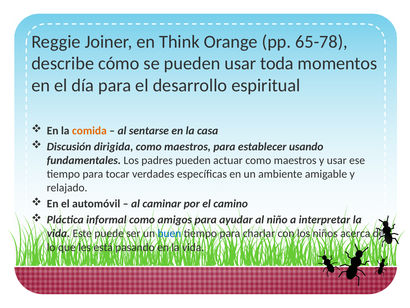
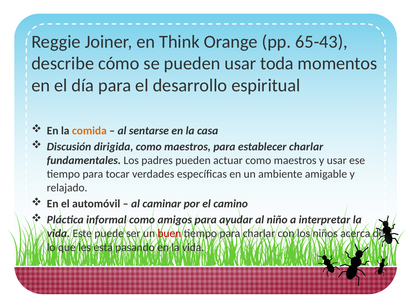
65-78: 65-78 -> 65-43 (322, 42)
establecer usando: usando -> charlar (306, 146)
buen colour: blue -> red (169, 233)
